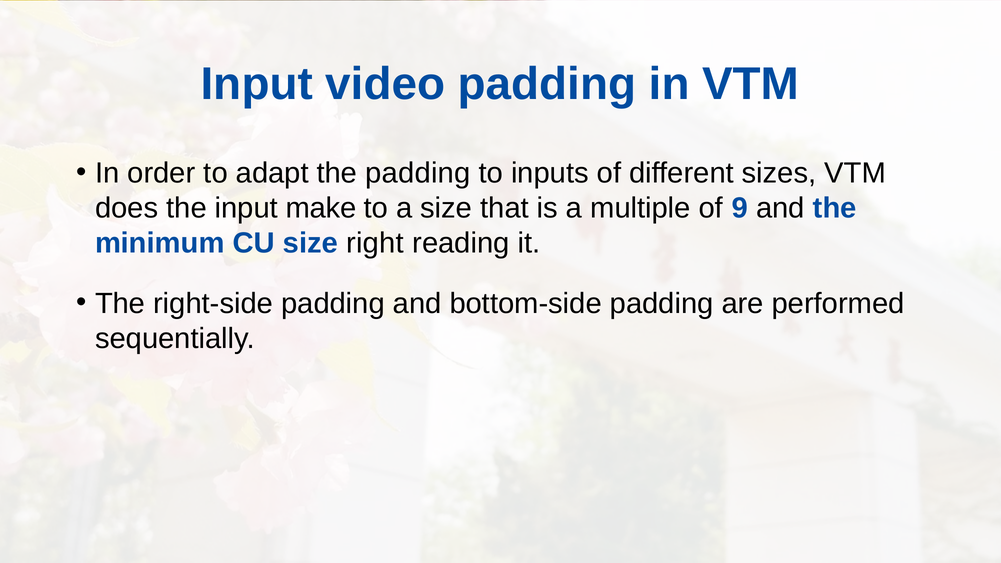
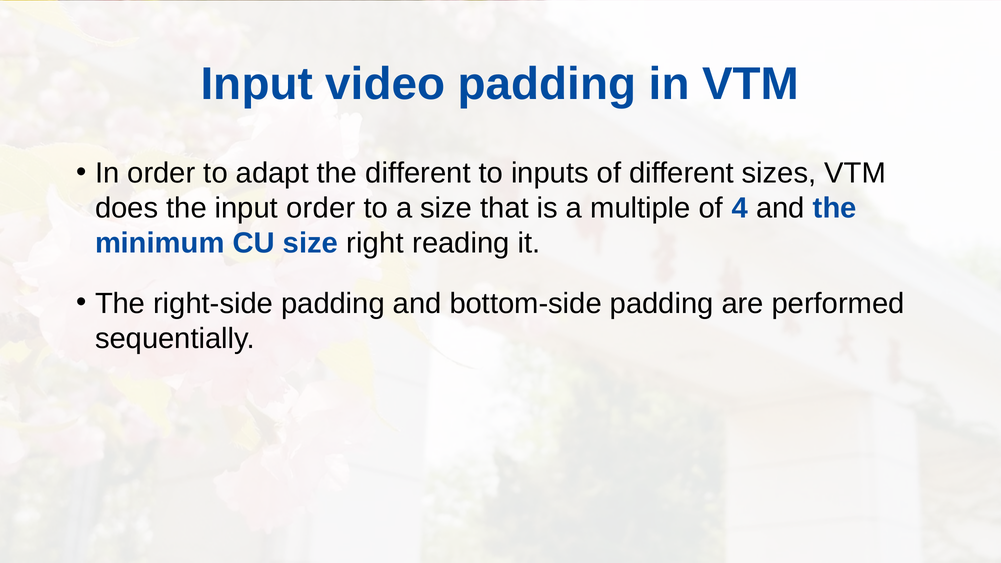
the padding: padding -> different (418, 173)
input make: make -> order (321, 208)
9: 9 -> 4 (740, 208)
